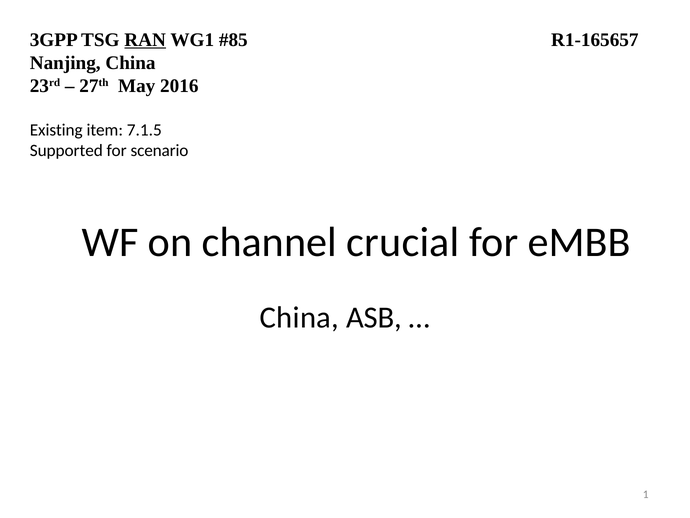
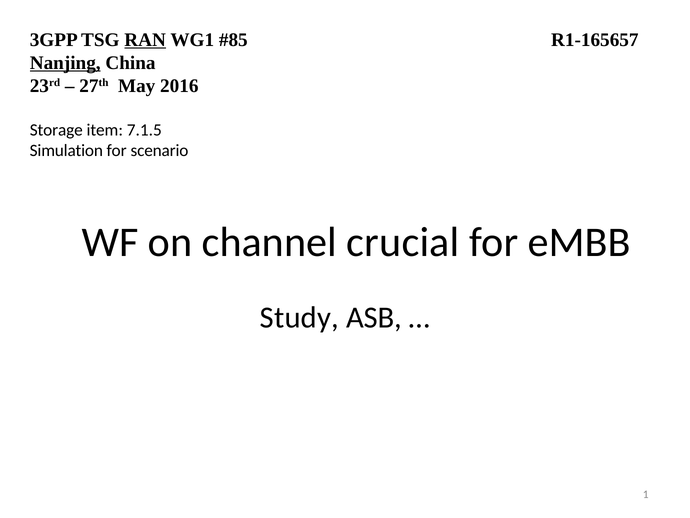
Nanjing underline: none -> present (65, 63)
Existing: Existing -> Storage (56, 130)
Supported: Supported -> Simulation (66, 151)
China: China -> Study (299, 317)
